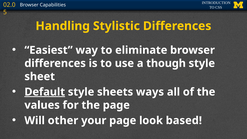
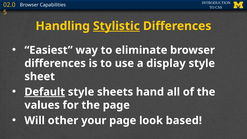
Stylistic underline: none -> present (116, 26)
though: though -> display (166, 63)
ways: ways -> hand (150, 92)
